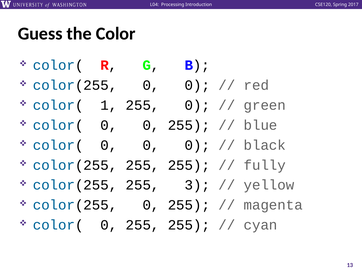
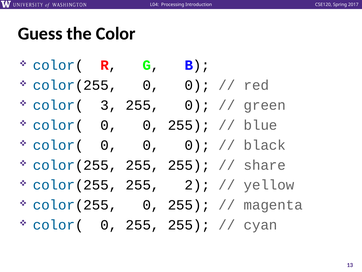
1: 1 -> 3 (109, 105)
fully: fully -> share (265, 165)
3: 3 -> 2 (197, 185)
